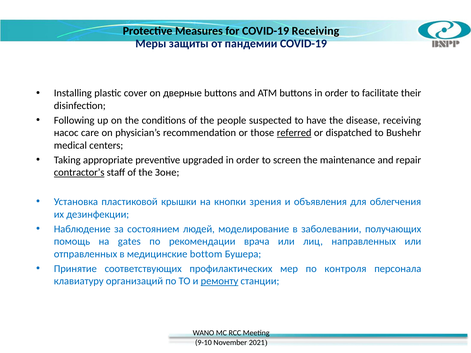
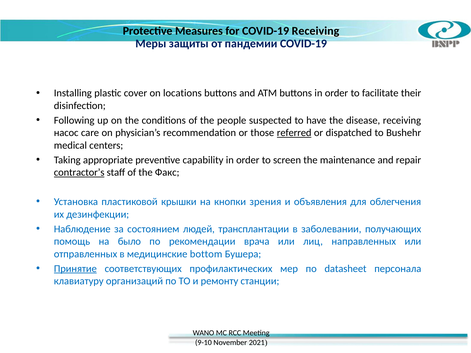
дверные: дверные -> locations (182, 93)
upgraded: upgraded -> capability (203, 160)
Зоне: Зоне -> Факс (167, 173)
моделирование: моделирование -> трансплантации (254, 229)
gates: gates -> было (129, 242)
Принятие underline: none -> present (75, 269)
контроля: контроля -> datasheet (346, 269)
ремонту underline: present -> none (219, 281)
